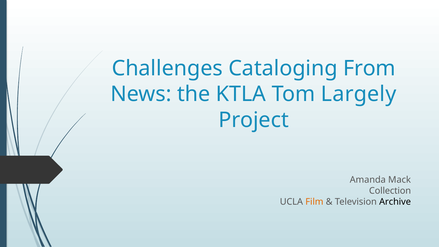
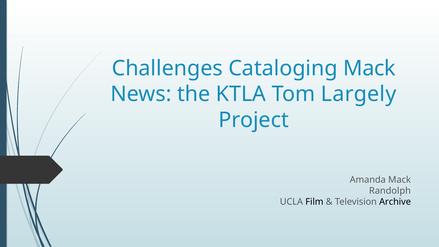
Cataloging From: From -> Mack (369, 68)
Collection: Collection -> Randolph (390, 191)
Film colour: orange -> black (314, 202)
